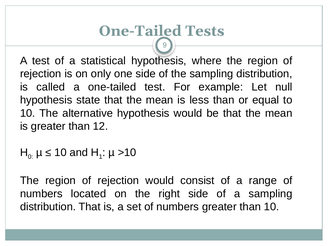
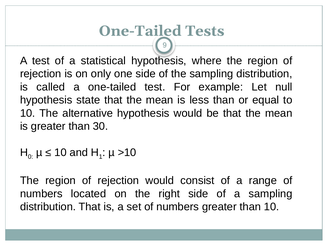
12: 12 -> 30 (101, 126)
